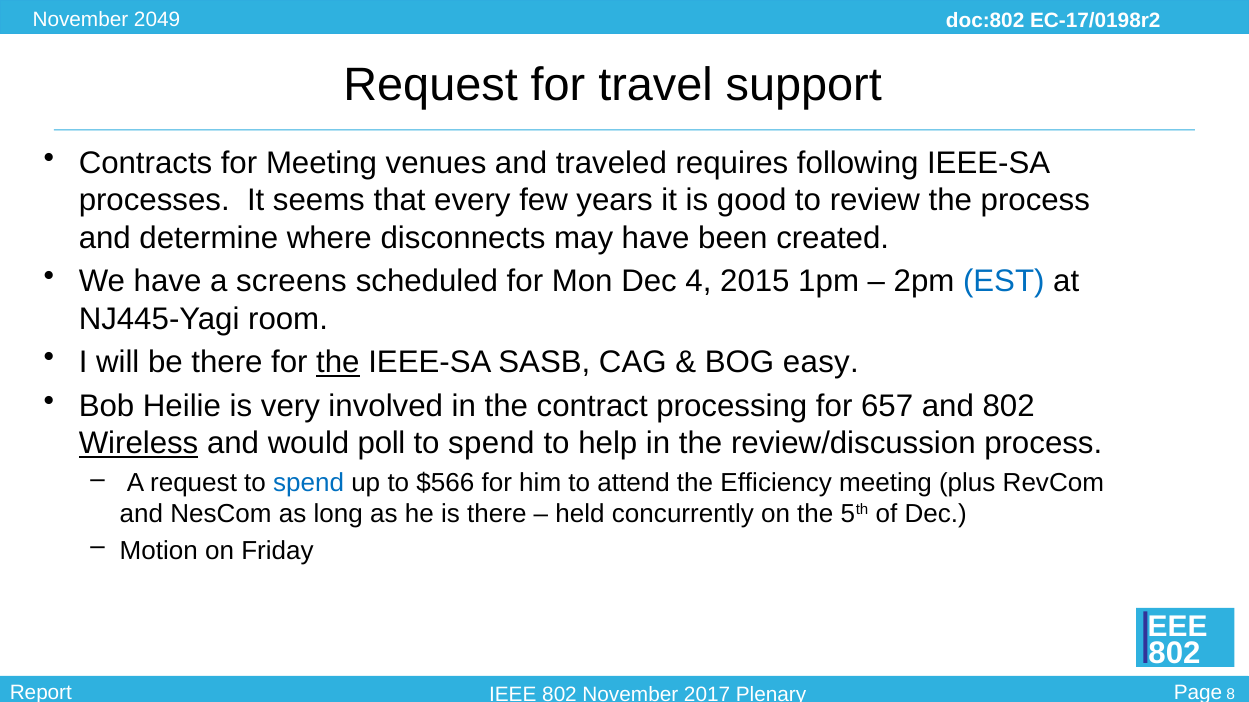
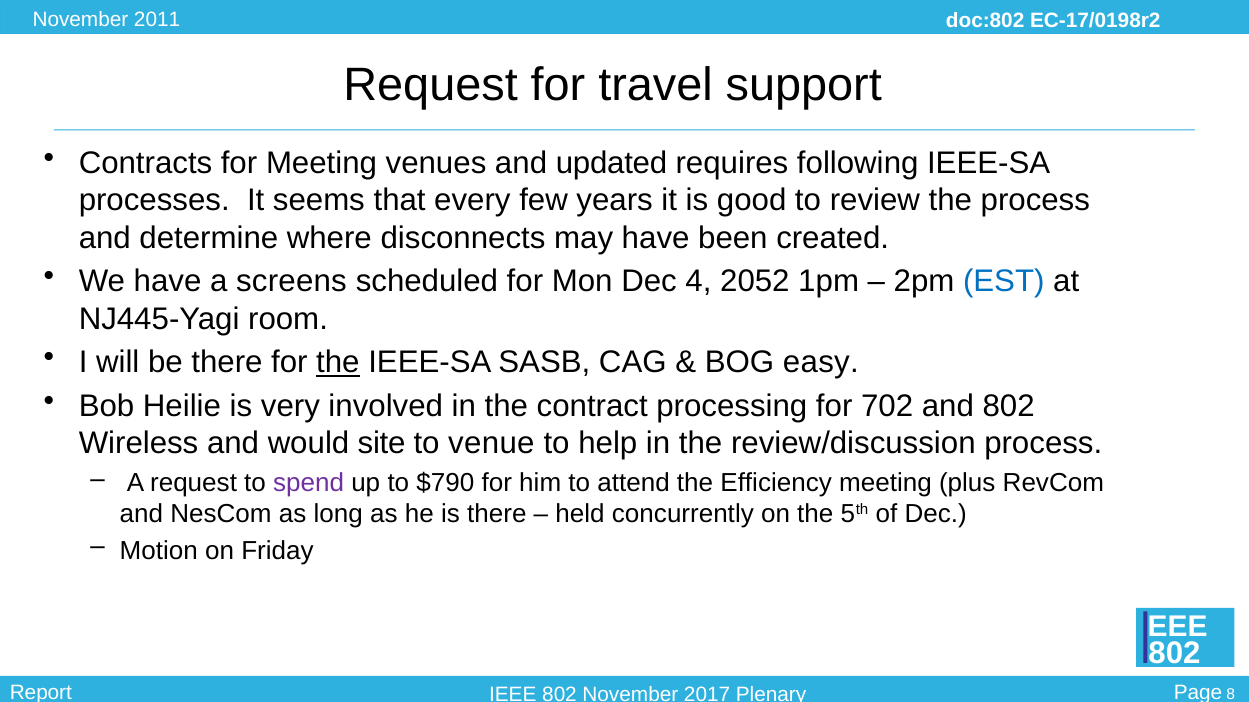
2049: 2049 -> 2011 (157, 20)
traveled: traveled -> updated (611, 163)
2015: 2015 -> 2052 (755, 282)
657: 657 -> 702 (887, 407)
Wireless underline: present -> none (139, 444)
poll: poll -> site (382, 444)
spend: spend -> venue (491, 444)
spend colour: blue -> purple (309, 483)
$566: $566 -> $790 (445, 483)
